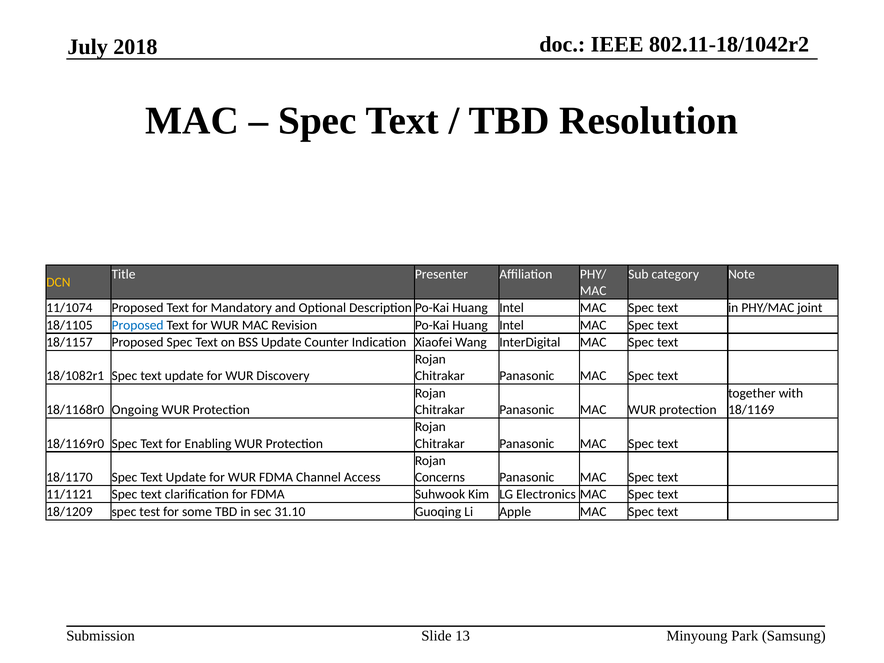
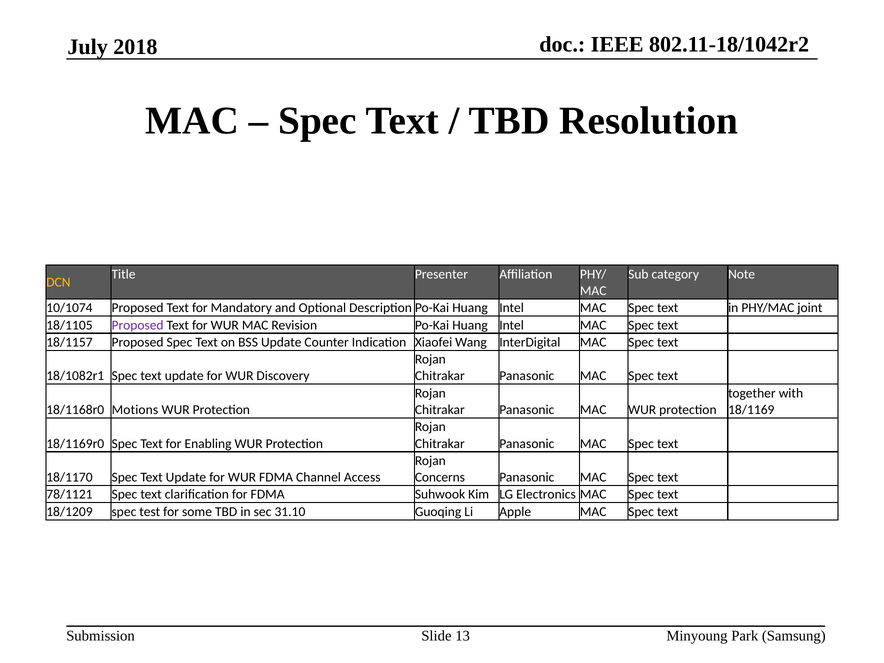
11/1074: 11/1074 -> 10/1074 (69, 308)
Proposed colour: blue -> purple (138, 325)
Ongoing: Ongoing -> Motions (135, 410)
11/1121: 11/1121 -> 78/1121 (69, 495)
